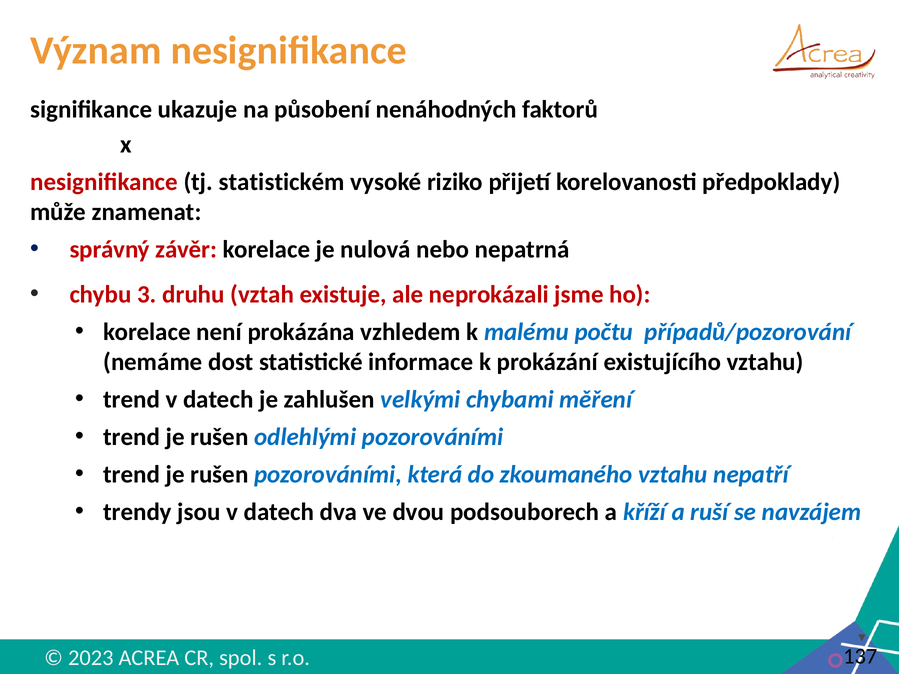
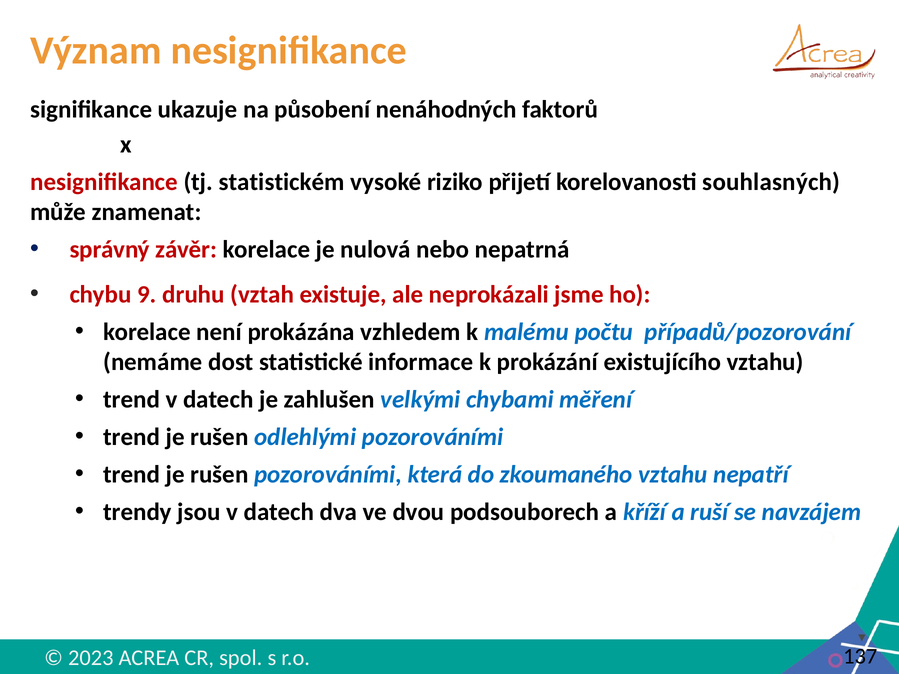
předpoklady: předpoklady -> souhlasných (771, 182)
3: 3 -> 9 (147, 295)
